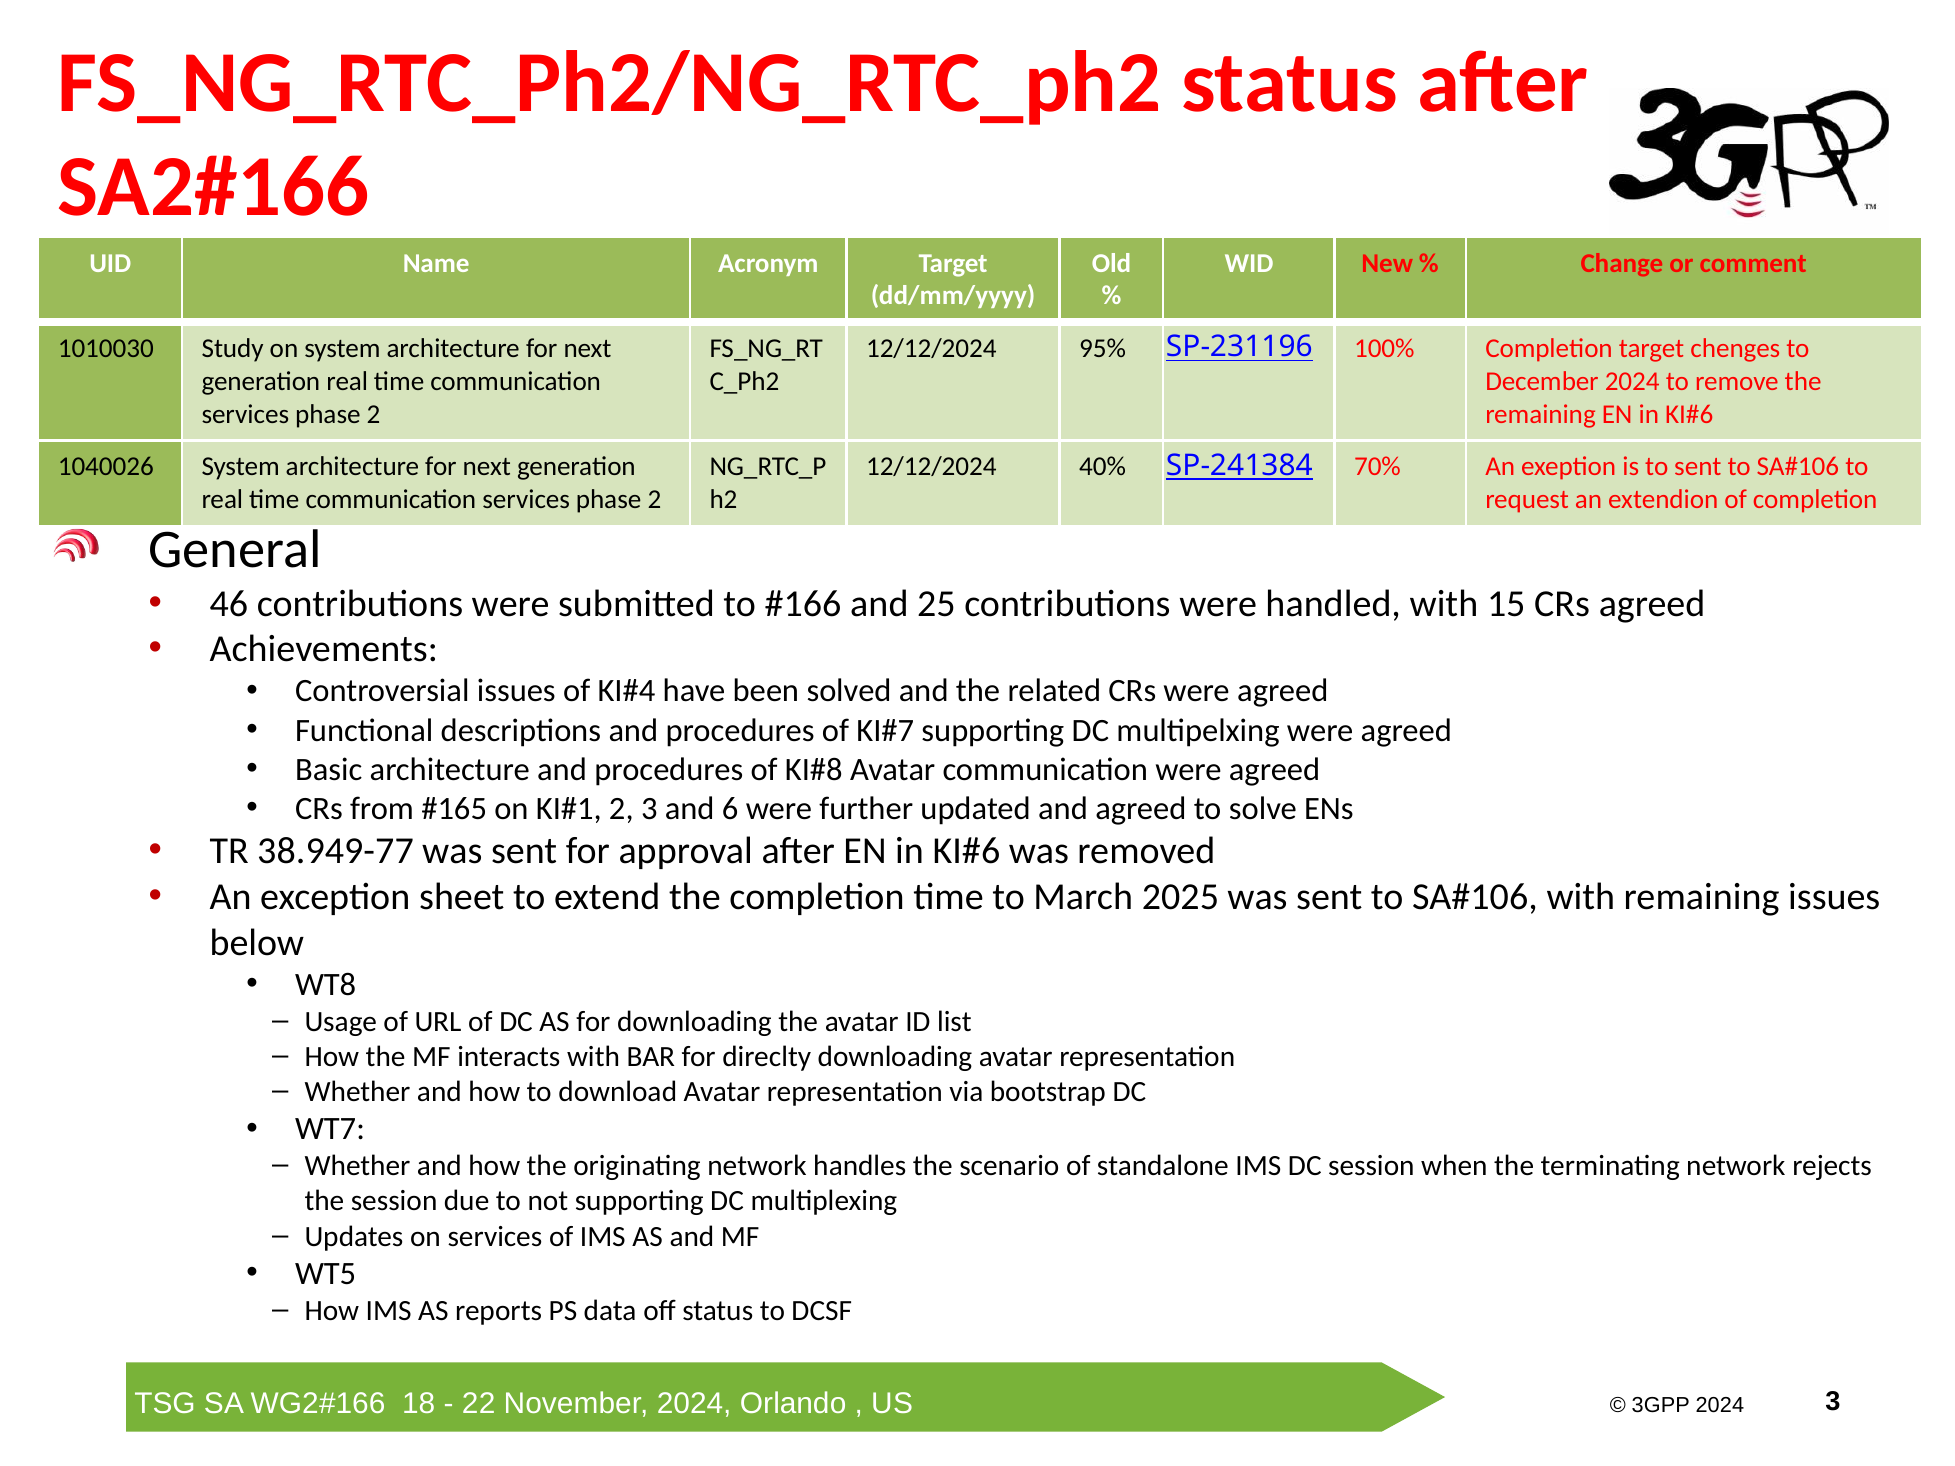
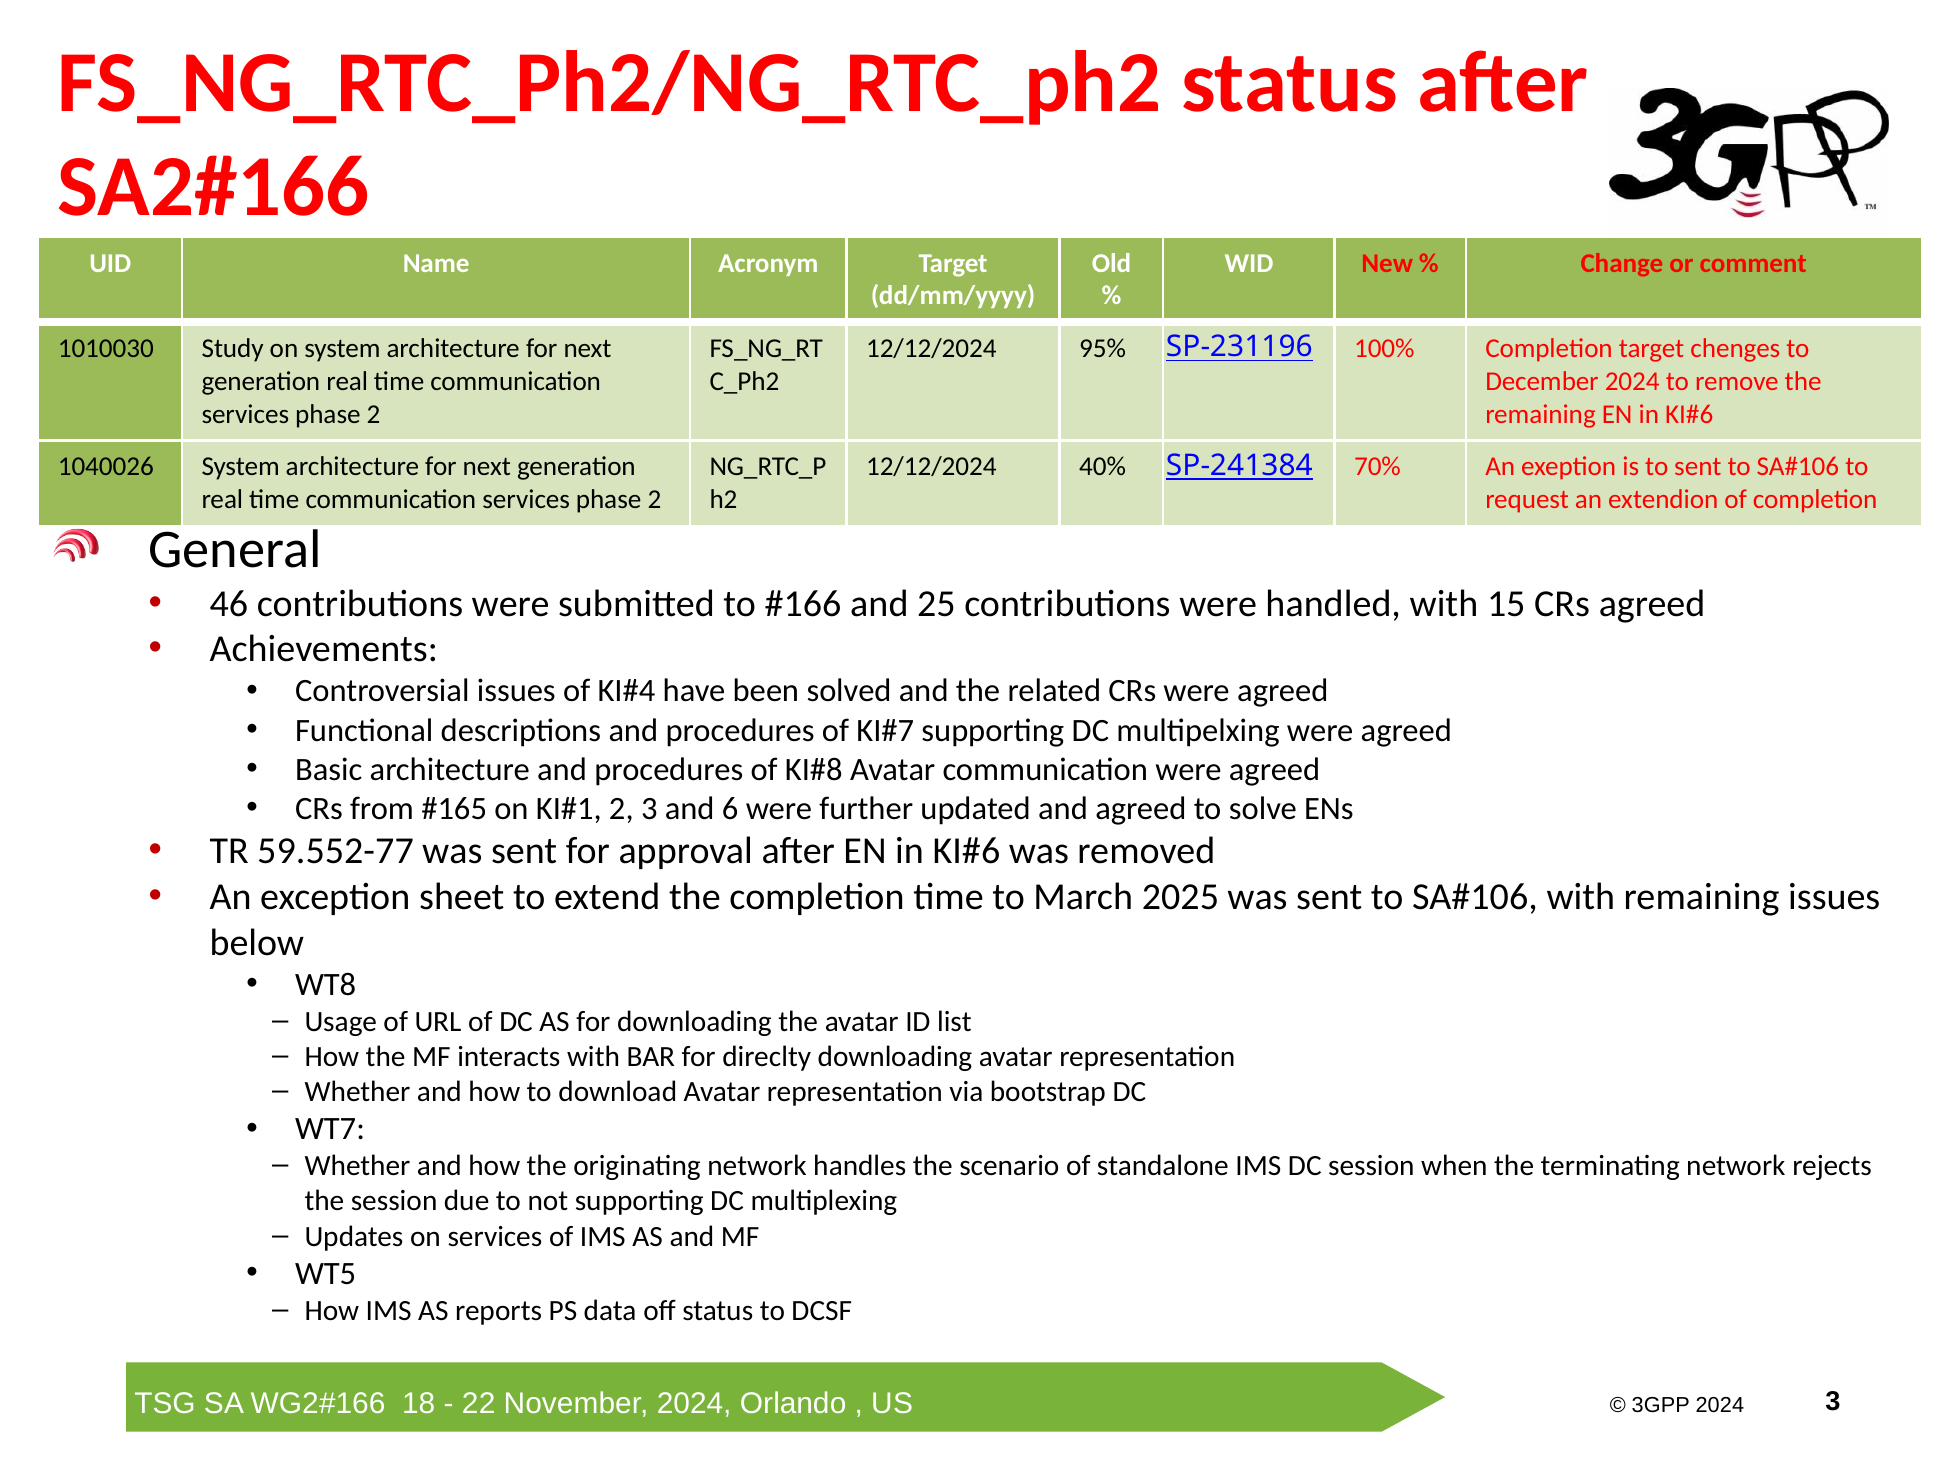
38.949-77: 38.949-77 -> 59.552-77 (335, 851)
